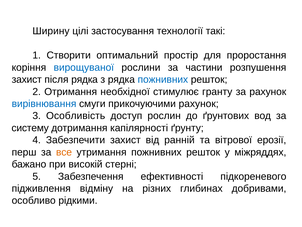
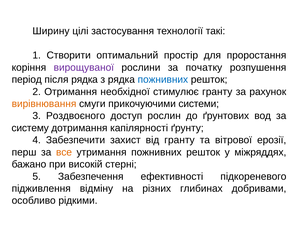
вирощуваної colour: blue -> purple (84, 67)
частини: частини -> початку (204, 67)
захист: захист -> період (27, 79)
вирівнювання colour: blue -> orange (44, 104)
прикочуючими рахунок: рахунок -> системи (199, 104)
Особливість: Особливість -> Роздвоєного (76, 116)
від ранній: ранній -> гранту (179, 140)
